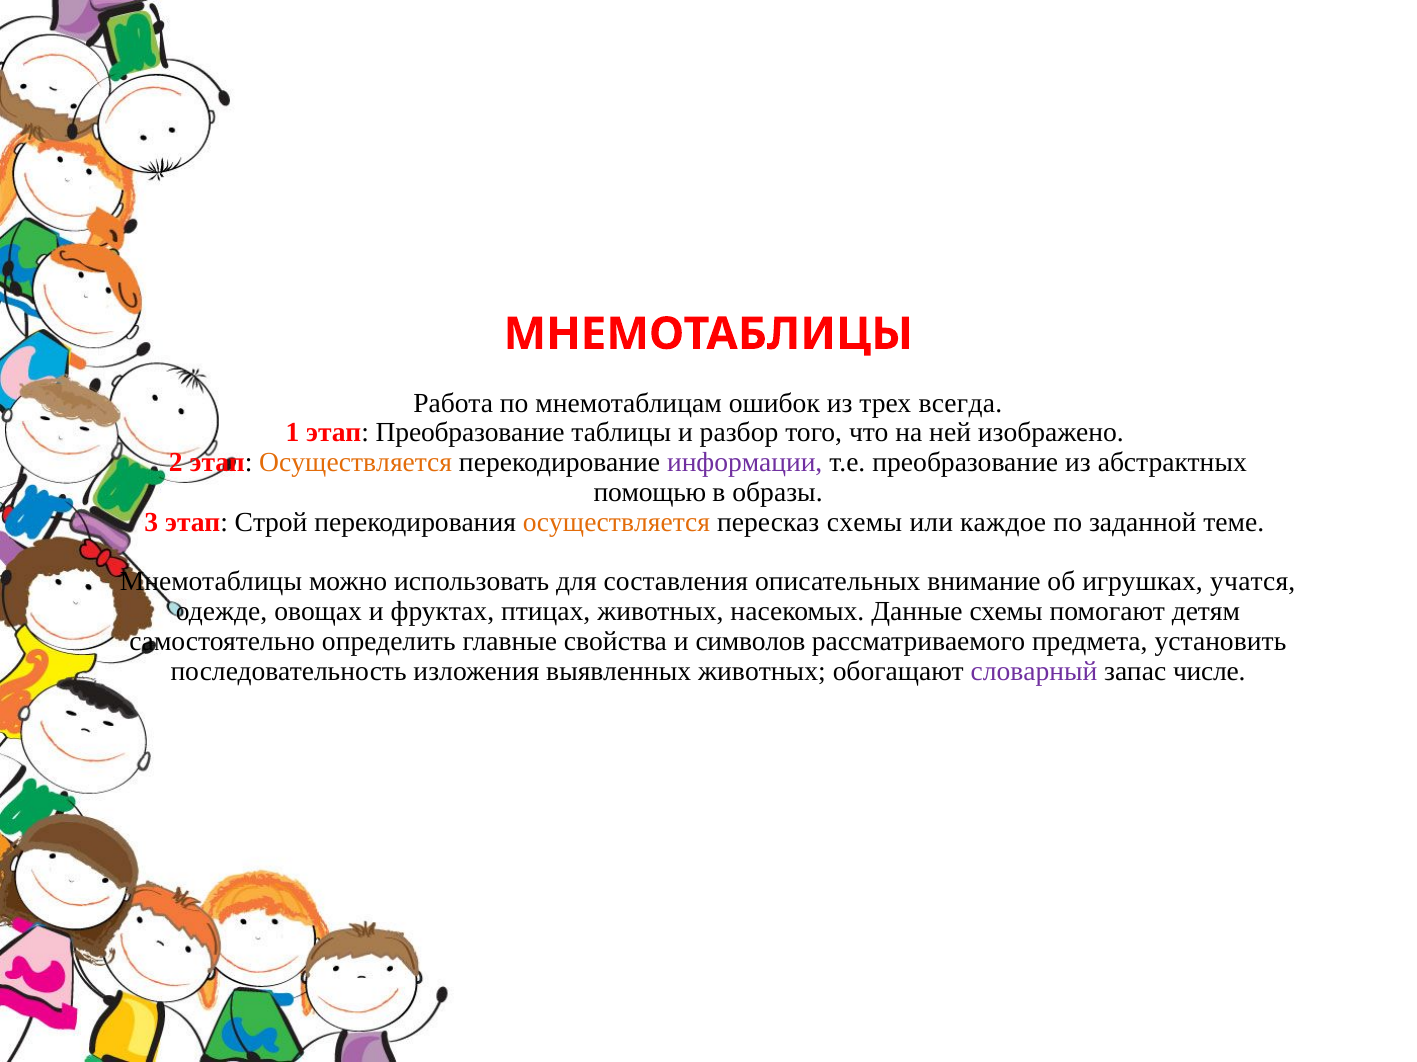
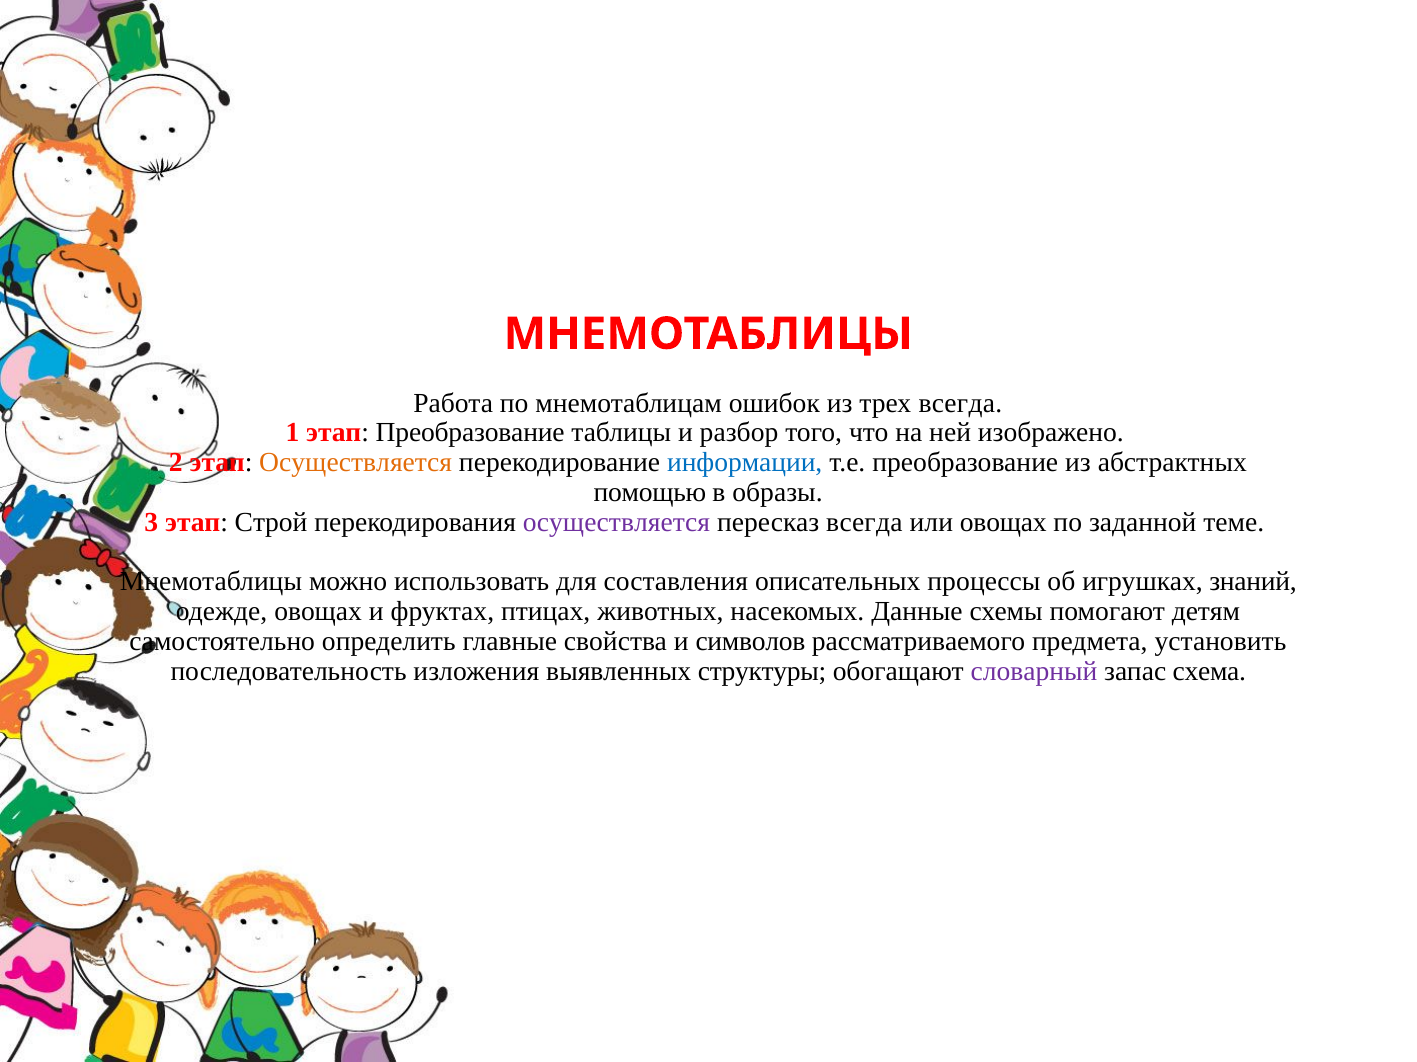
информации colour: purple -> blue (745, 463)
осуществляется colour: orange -> purple (616, 523)
пересказ схемы: схемы -> всегда (864, 523)
или каждое: каждое -> овощах (1003, 523)
внимание: внимание -> процессы (984, 582)
учатся: учатся -> знаний (1253, 582)
выявленных животных: животных -> структуры (762, 672)
числе: числе -> схема (1209, 672)
